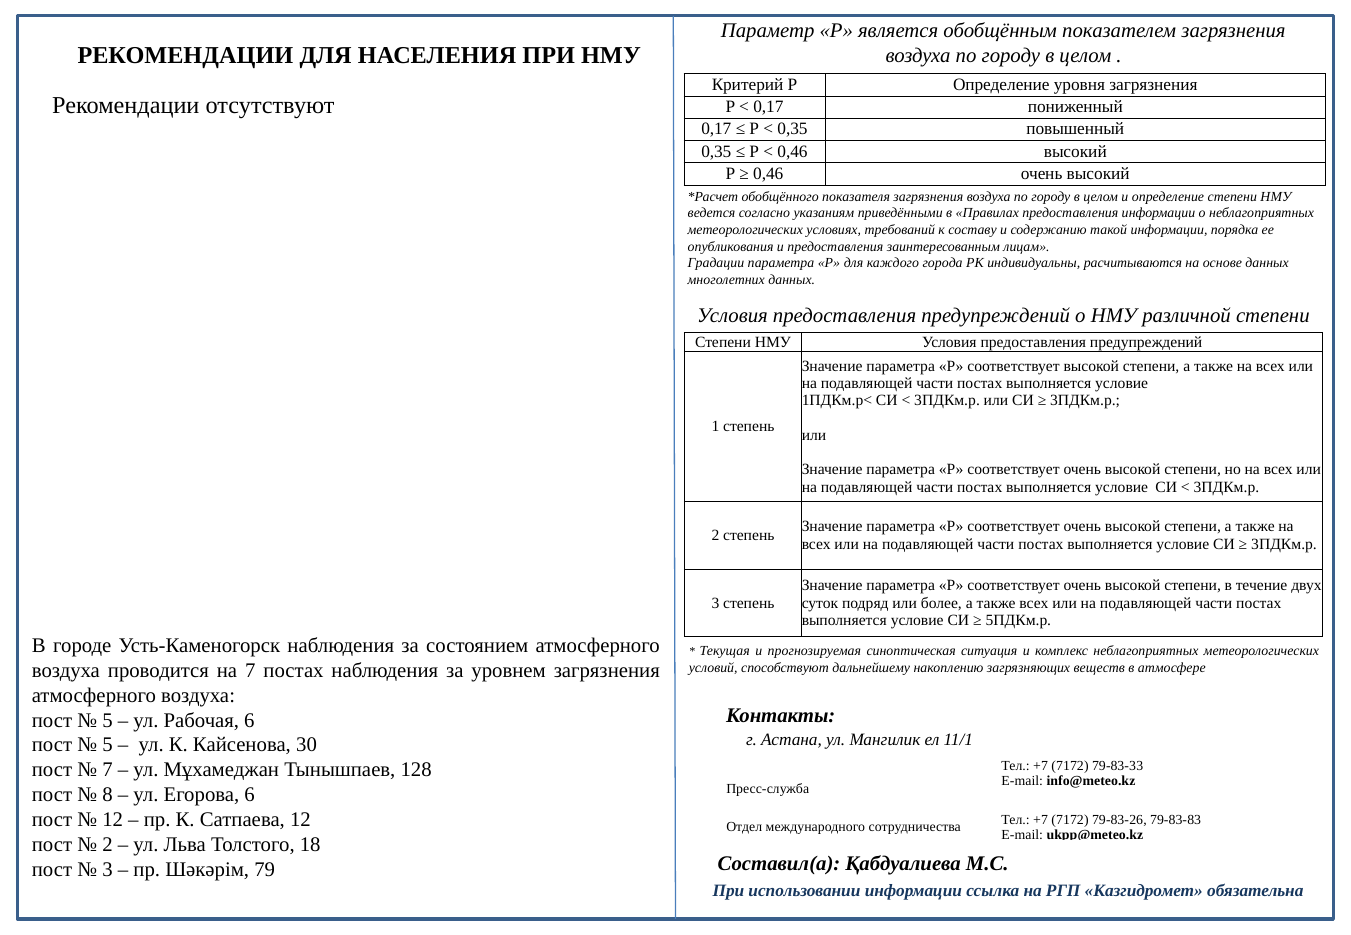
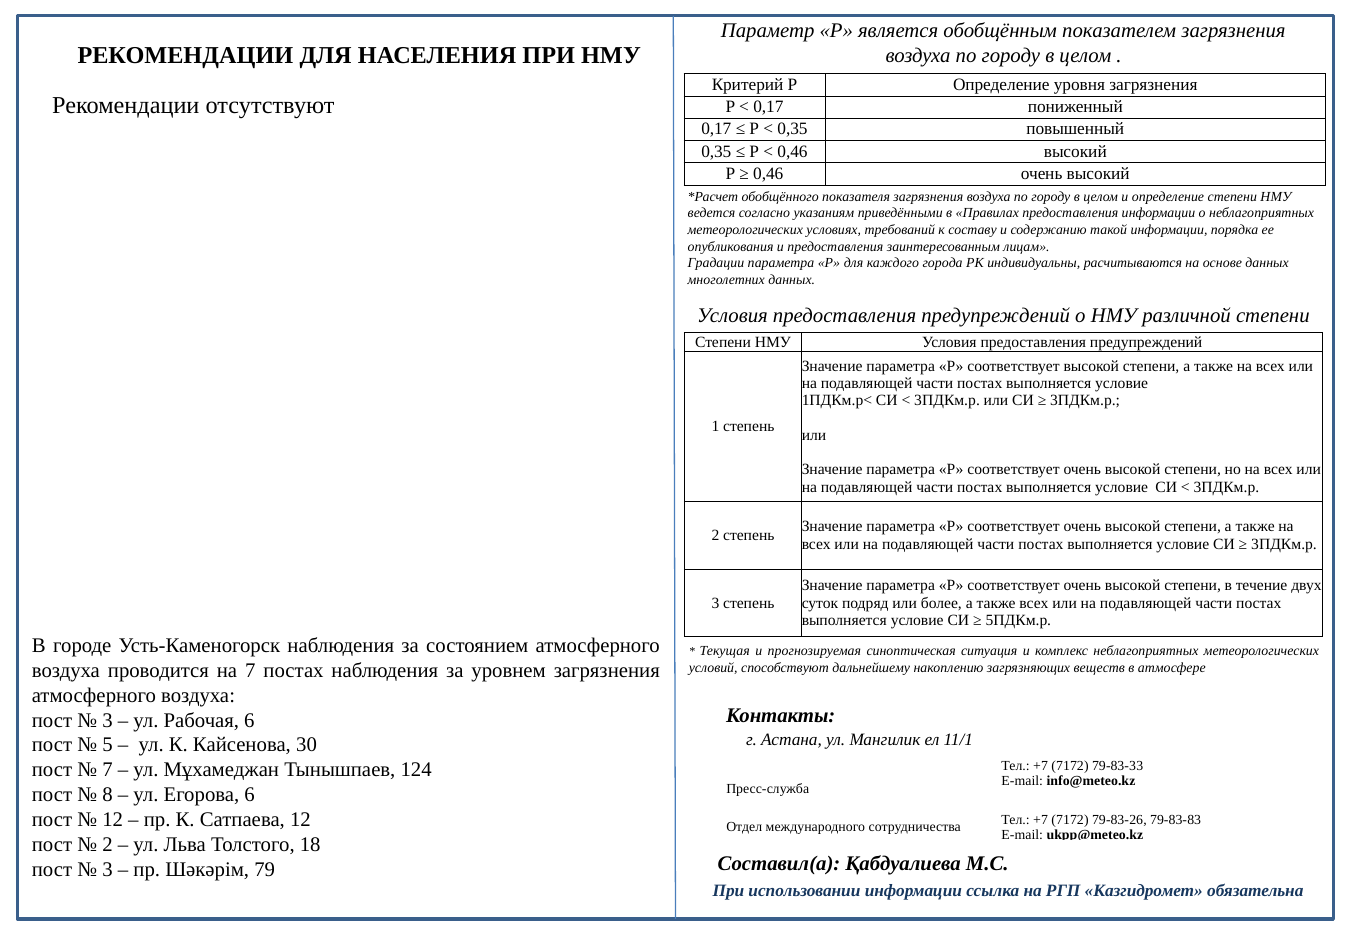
5: 5 -> 3 (107, 720)
128: 128 -> 124 (416, 770)
